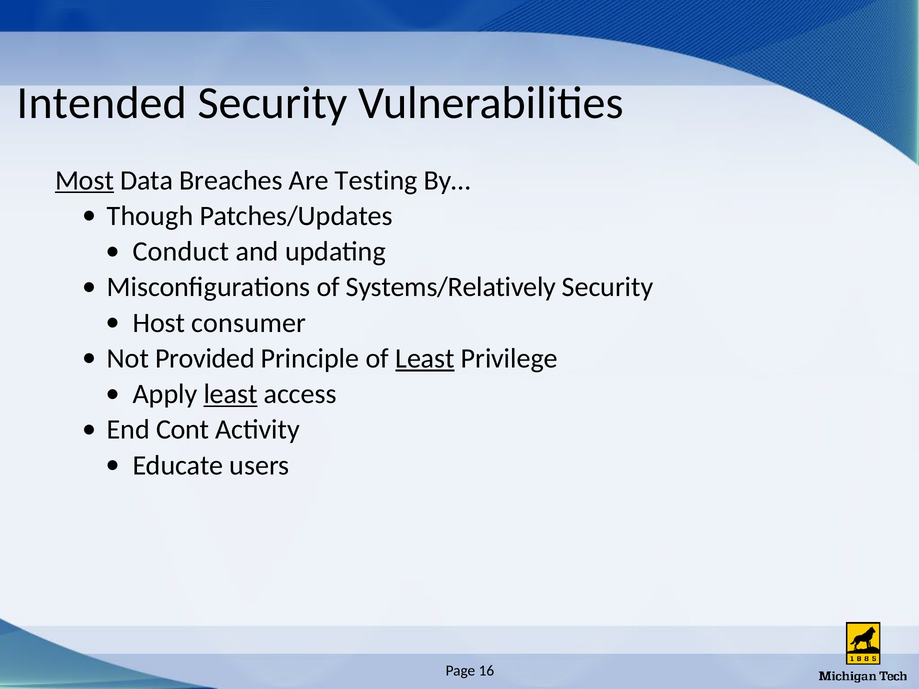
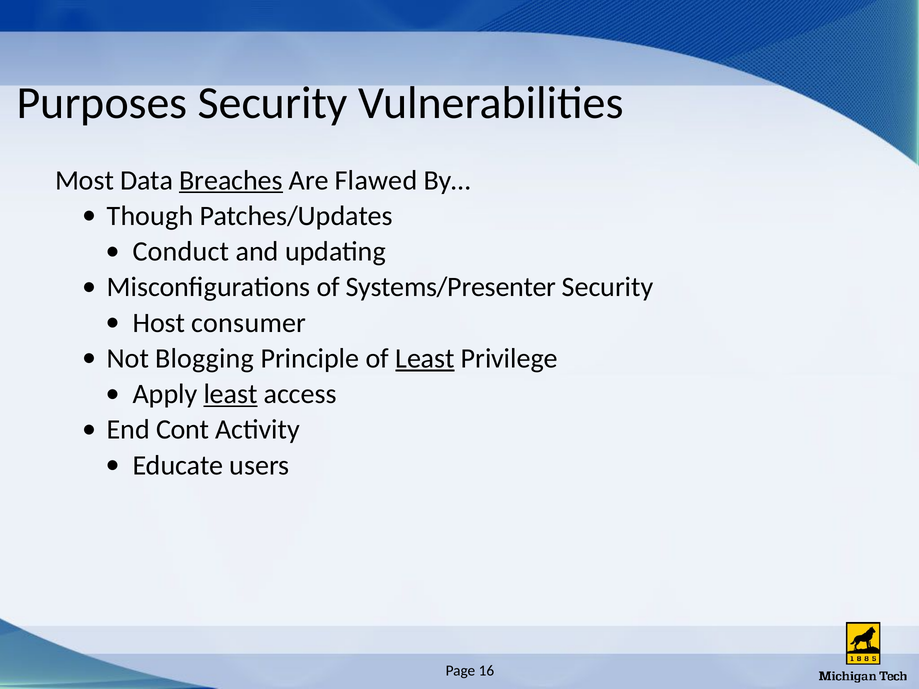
Intended: Intended -> Purposes (102, 103)
Most underline: present -> none (85, 180)
Breaches underline: none -> present (231, 180)
Testing: Testing -> Flawed (376, 180)
Systems/Relatively: Systems/Relatively -> Systems/Presenter (451, 287)
Provided: Provided -> Blogging (205, 359)
